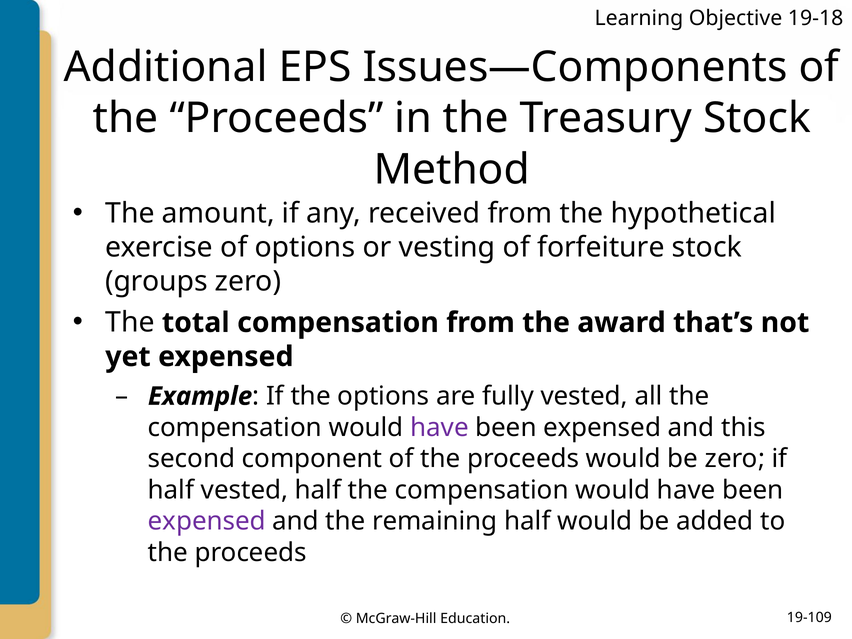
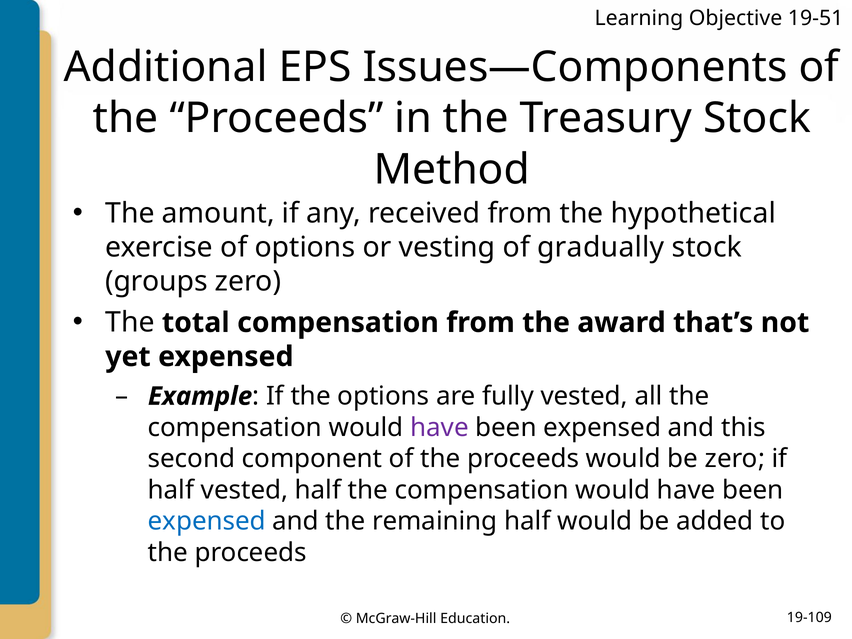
19-18: 19-18 -> 19-51 (816, 18)
forfeiture: forfeiture -> gradually (601, 247)
expensed colour: purple -> blue (207, 521)
